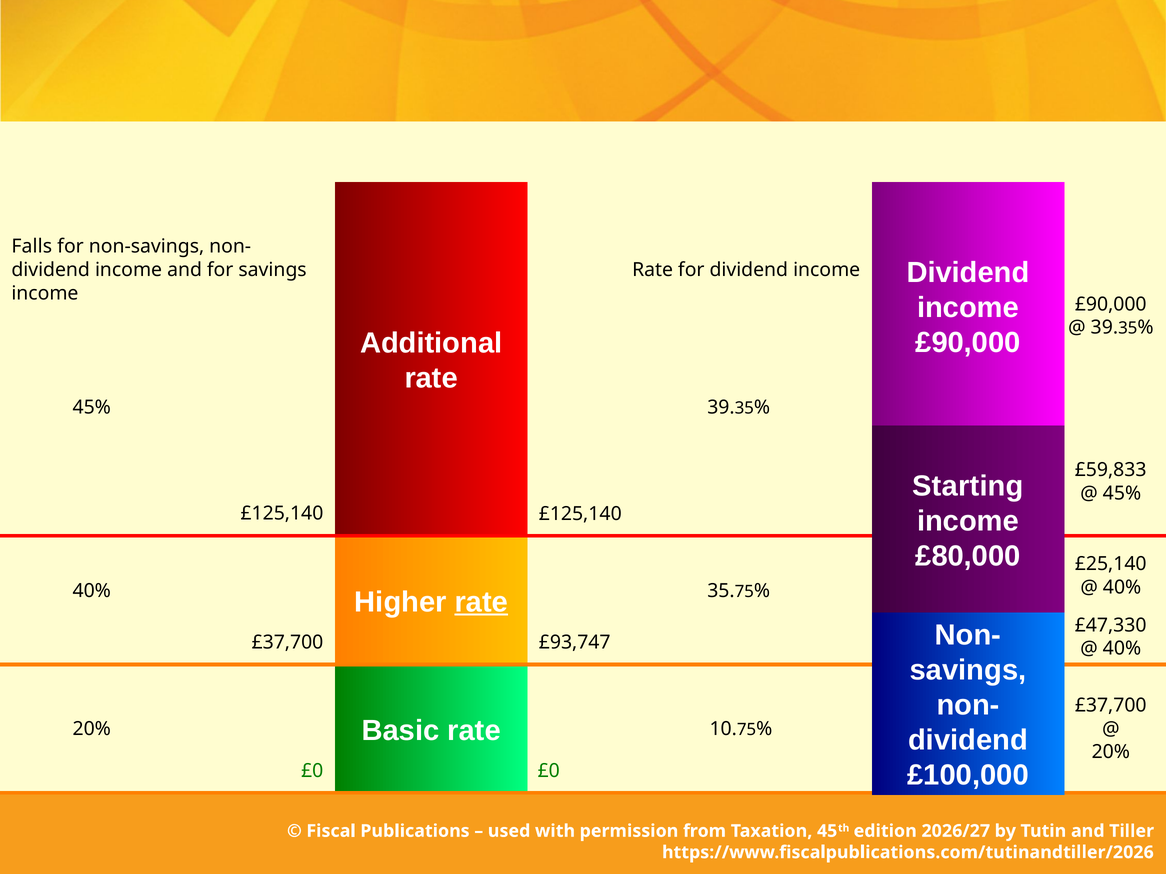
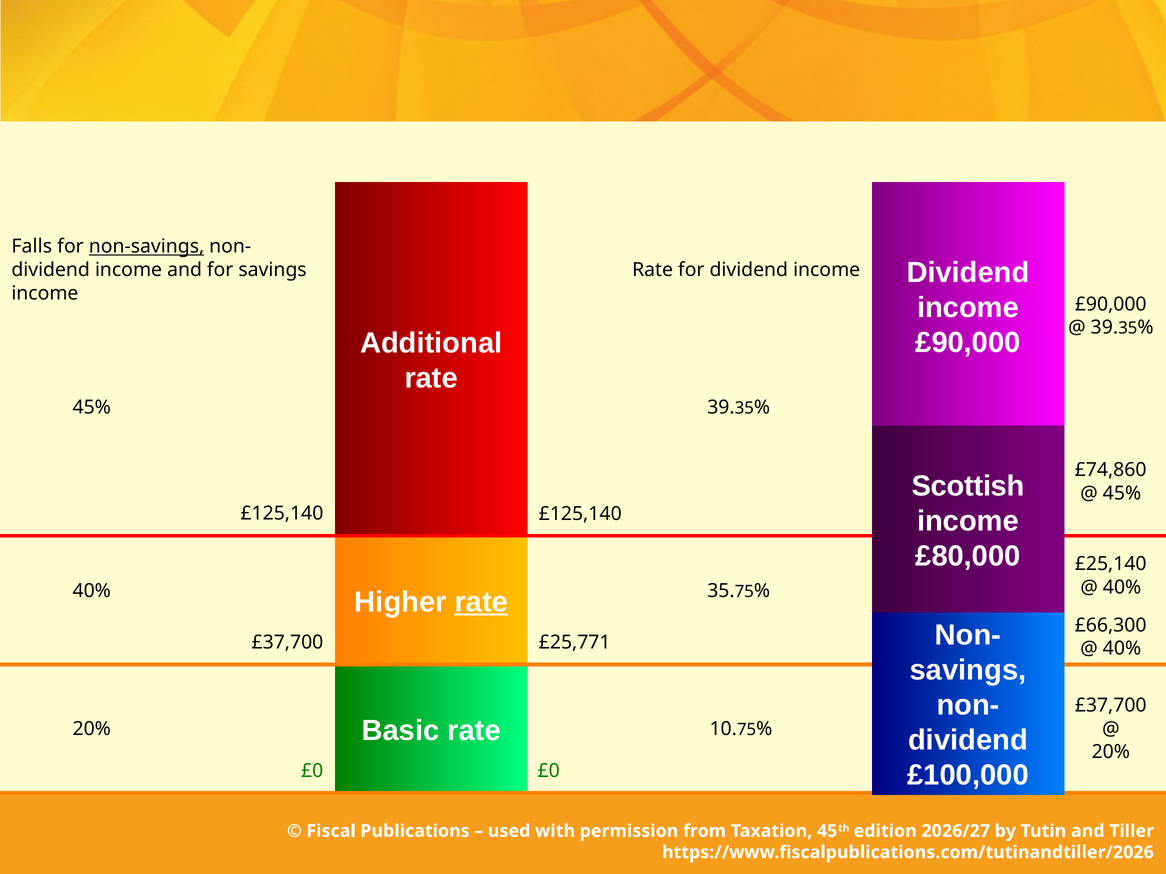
non-savings underline: none -> present (147, 247)
£59,833: £59,833 -> £74,860 (1111, 470)
Starting: Starting -> Scottish (968, 486)
£47,330: £47,330 -> £66,300 (1111, 626)
£93,747: £93,747 -> £25,771 (575, 643)
